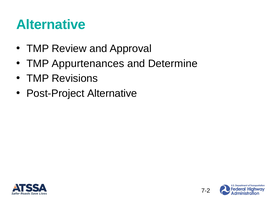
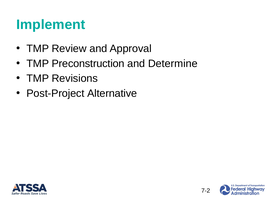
Alternative: Alternative -> Implement (51, 25)
Appurtenances: Appurtenances -> Preconstruction (88, 64)
